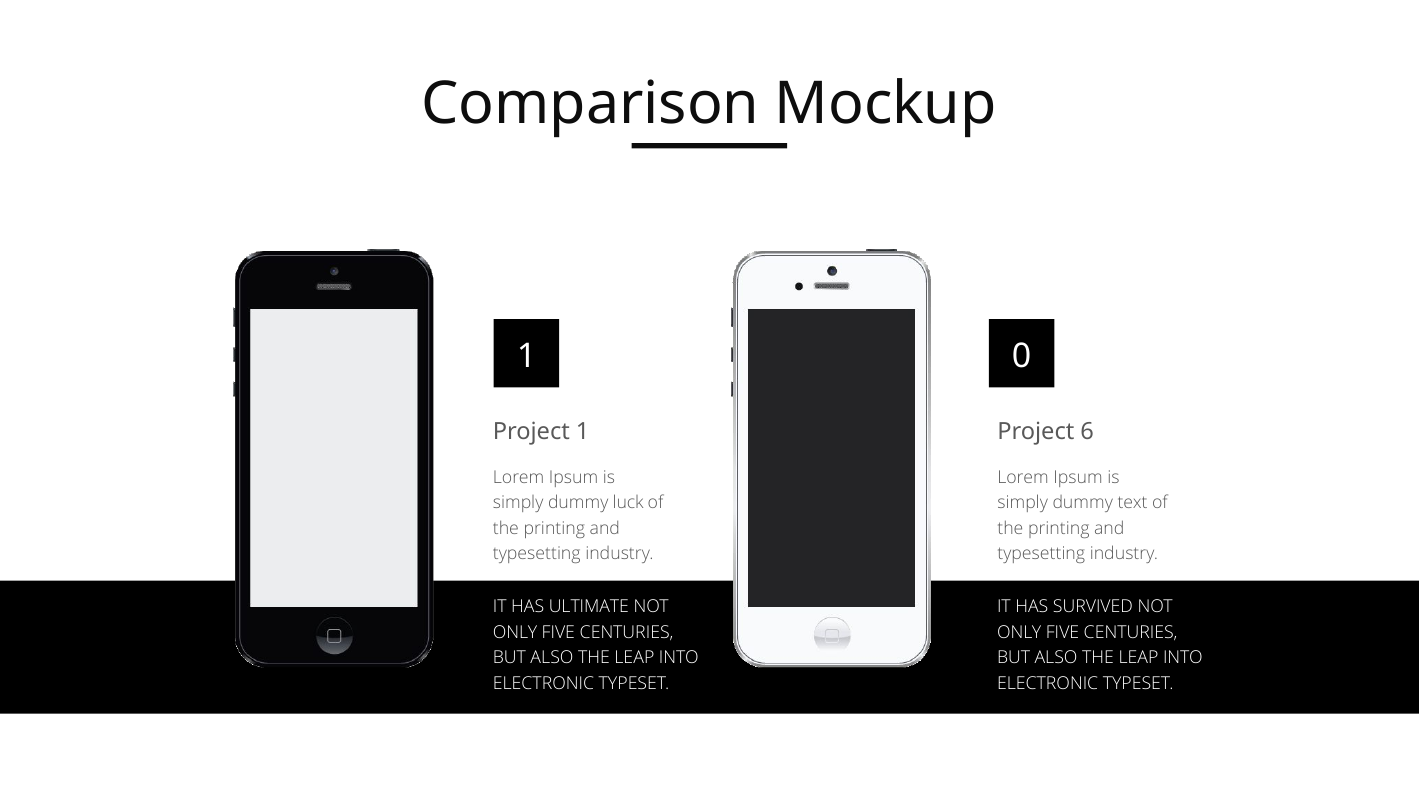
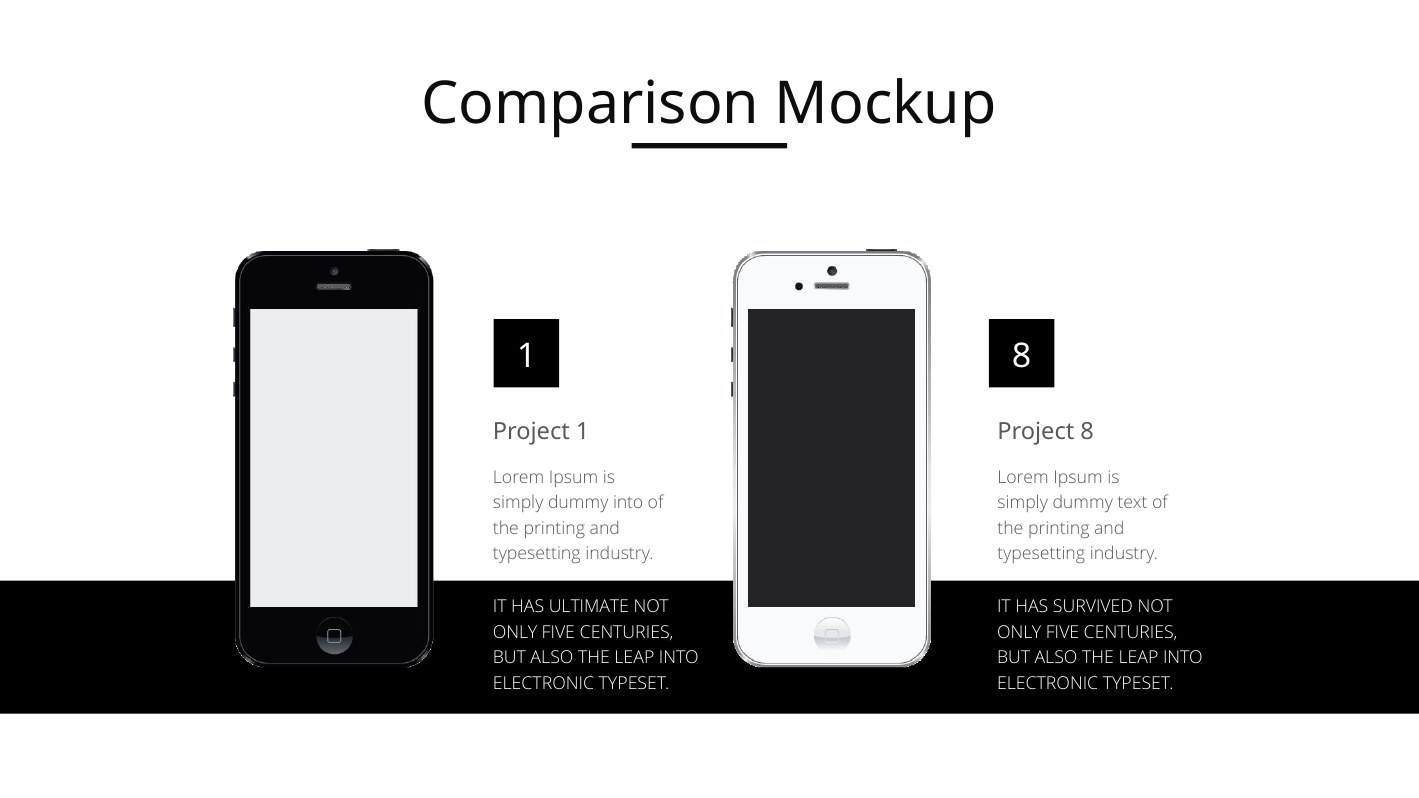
1 0: 0 -> 8 (1022, 356)
Project 6: 6 -> 8 (1087, 432)
dummy luck: luck -> into (628, 503)
